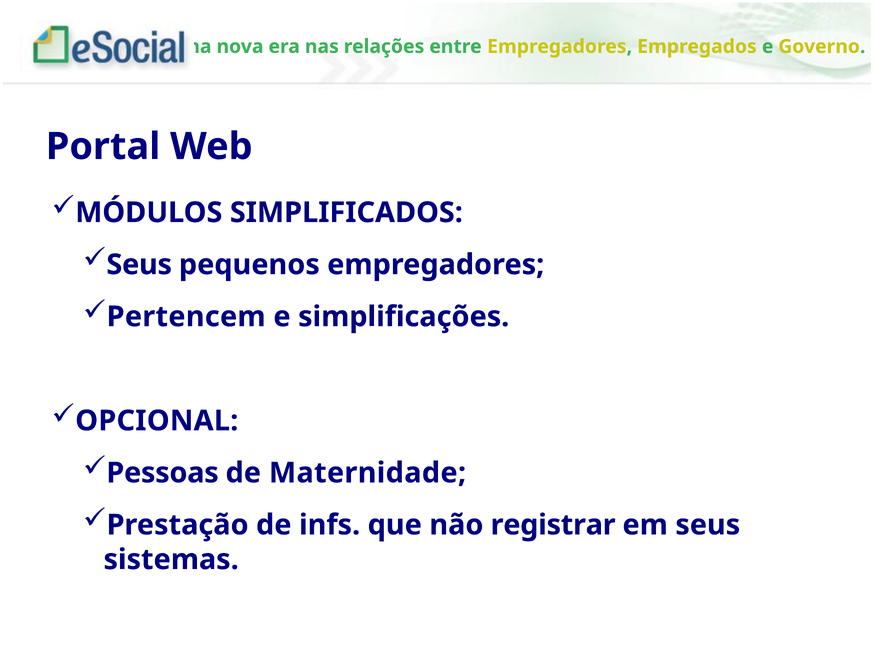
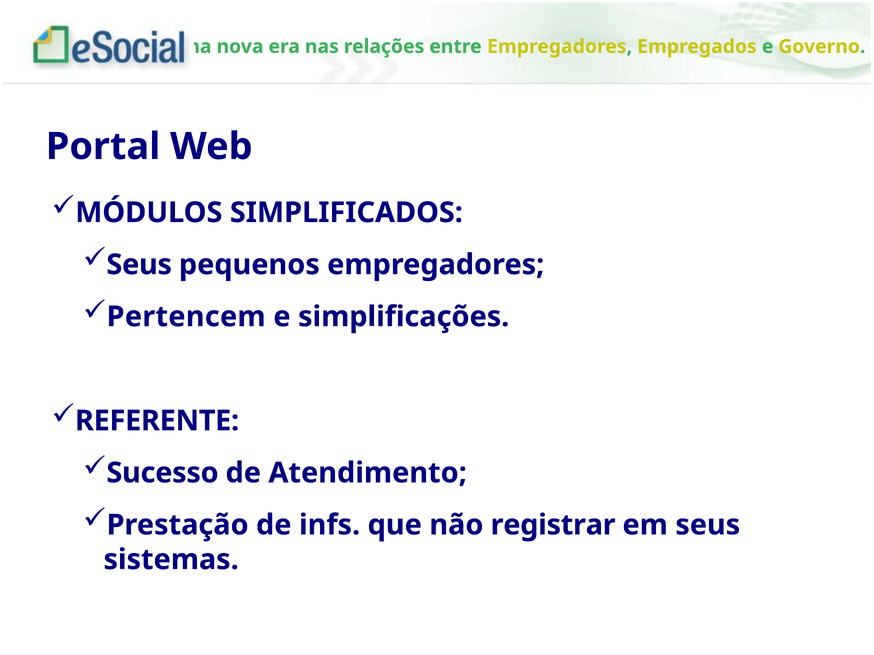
OPCIONAL: OPCIONAL -> REFERENTE (157, 421)
Pessoas: Pessoas -> Sucesso (163, 473)
Maternidade: Maternidade -> Atendimento (368, 473)
